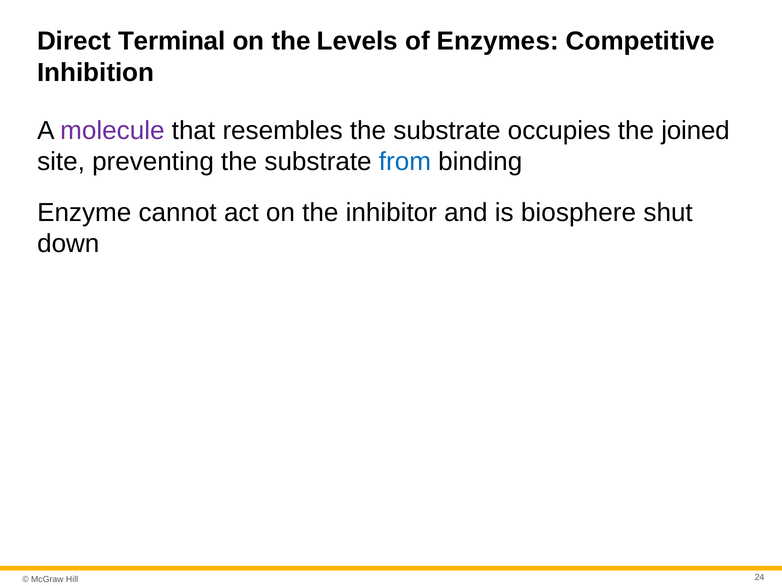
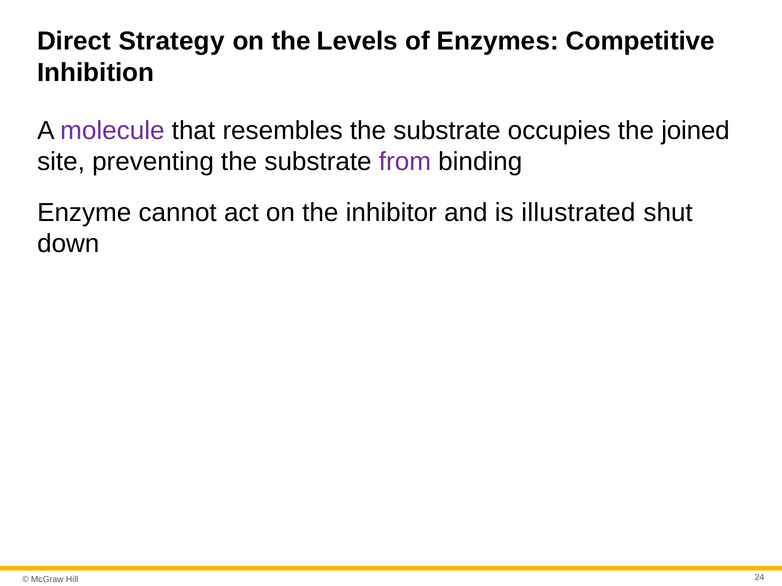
Terminal: Terminal -> Strategy (172, 41)
from colour: blue -> purple (405, 162)
biosphere: biosphere -> illustrated (578, 213)
